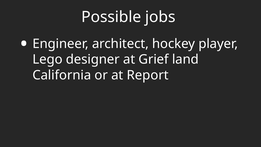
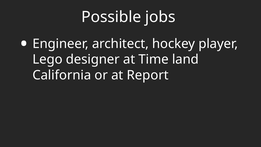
Grief: Grief -> Time (154, 59)
